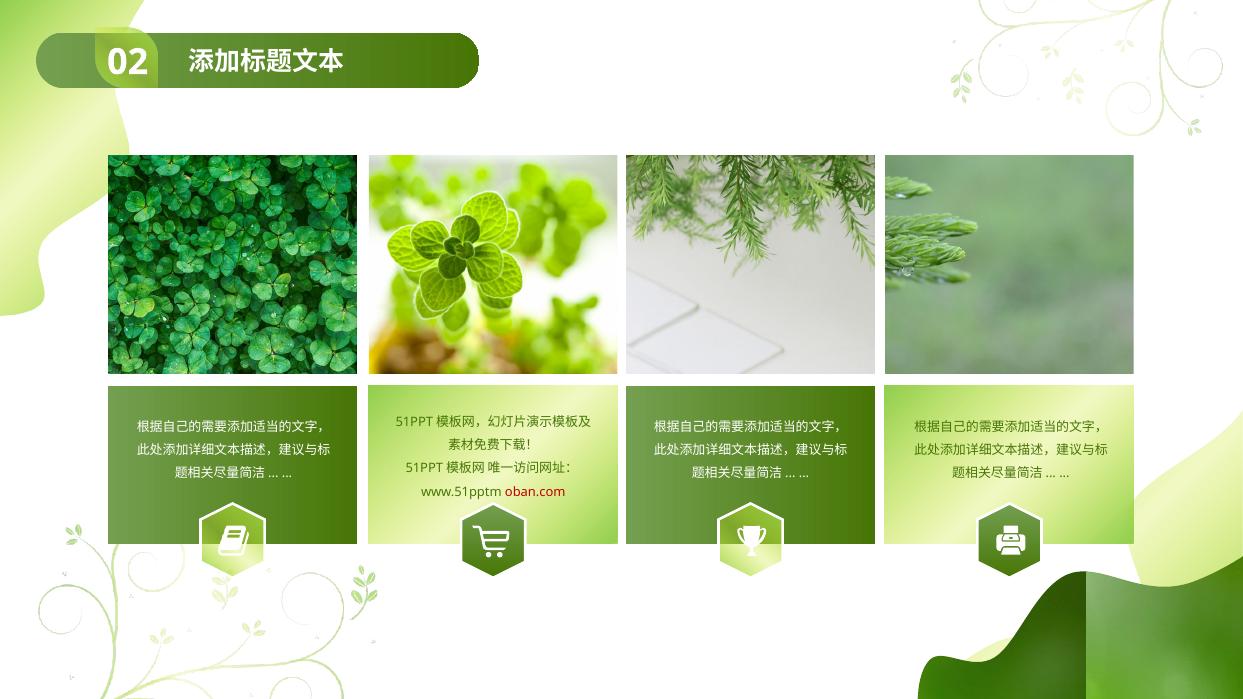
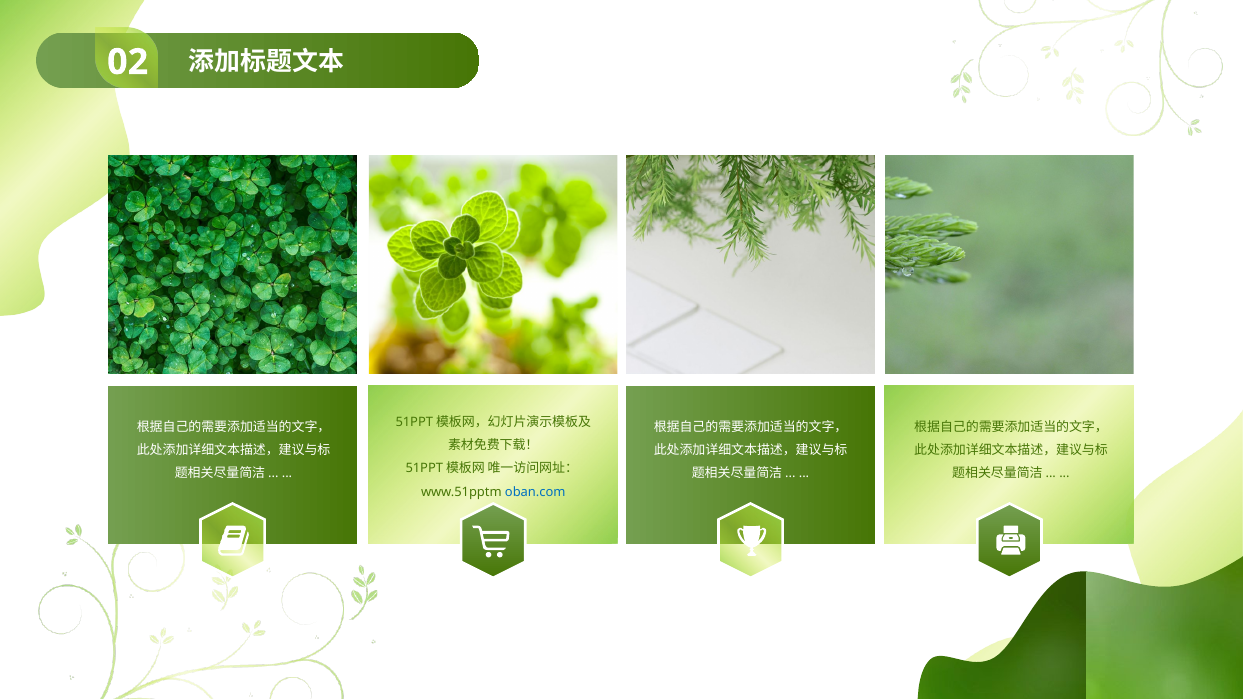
oban.com colour: red -> blue (535, 492)
